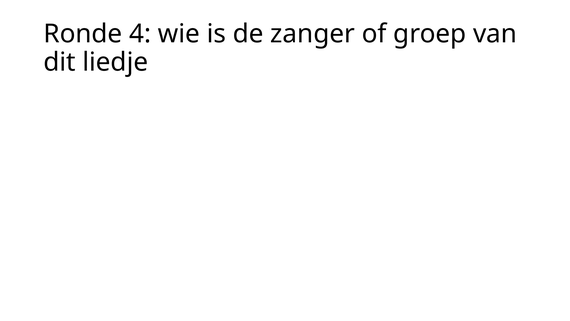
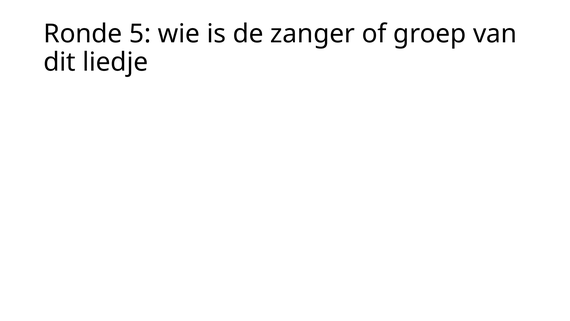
4: 4 -> 5 (140, 34)
